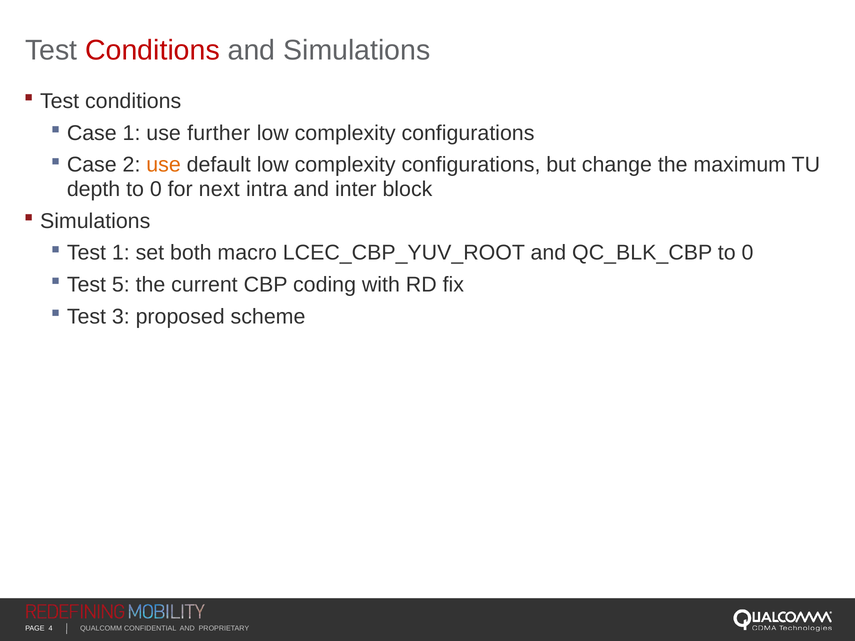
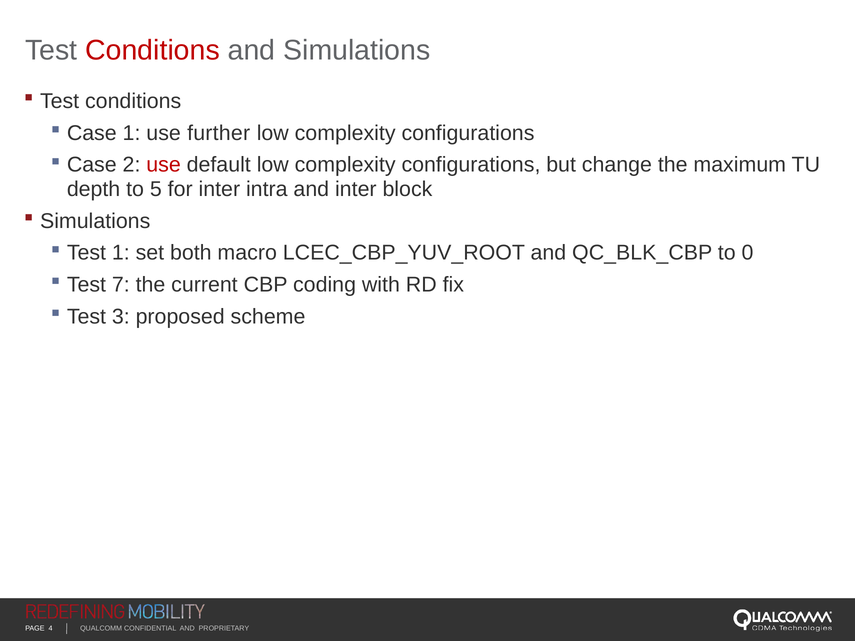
use colour: orange -> red (164, 165)
depth to 0: 0 -> 5 (156, 189)
for next: next -> inter (219, 189)
5: 5 -> 7 (121, 285)
